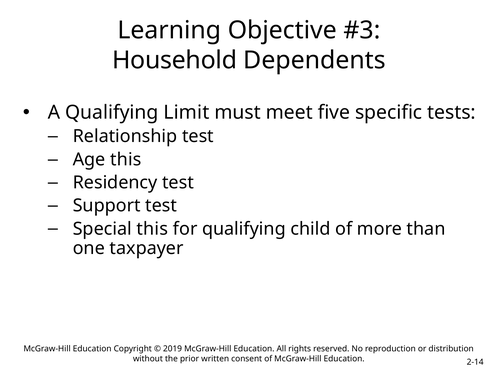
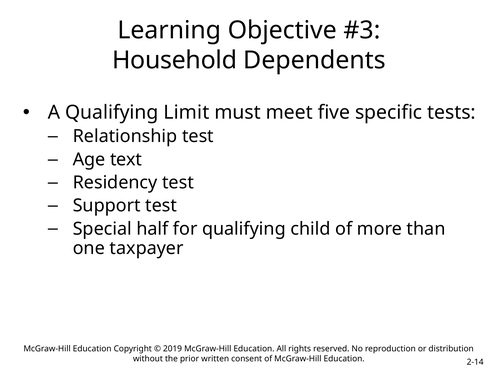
Age this: this -> text (126, 159)
Special this: this -> half (152, 228)
